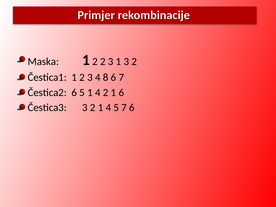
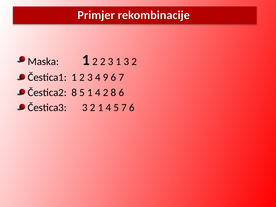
8: 8 -> 9 (106, 77)
Čestica2 6: 6 -> 8 (74, 92)
4 2 1: 1 -> 8 (113, 92)
